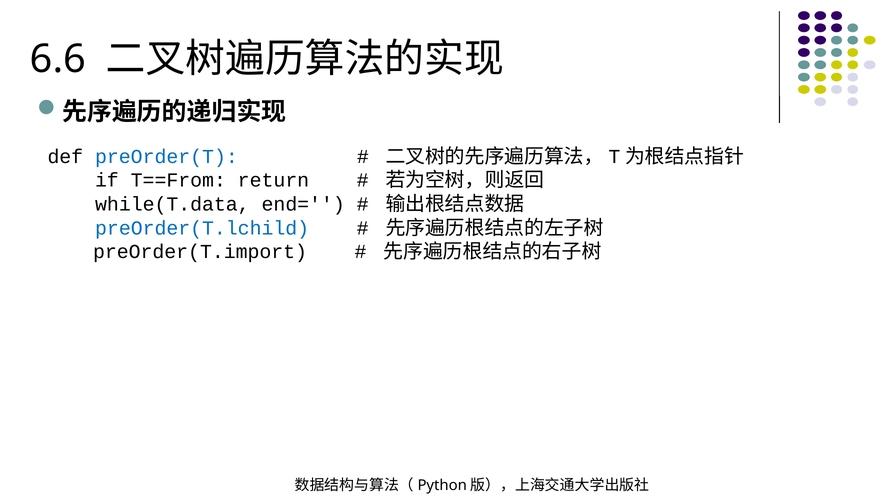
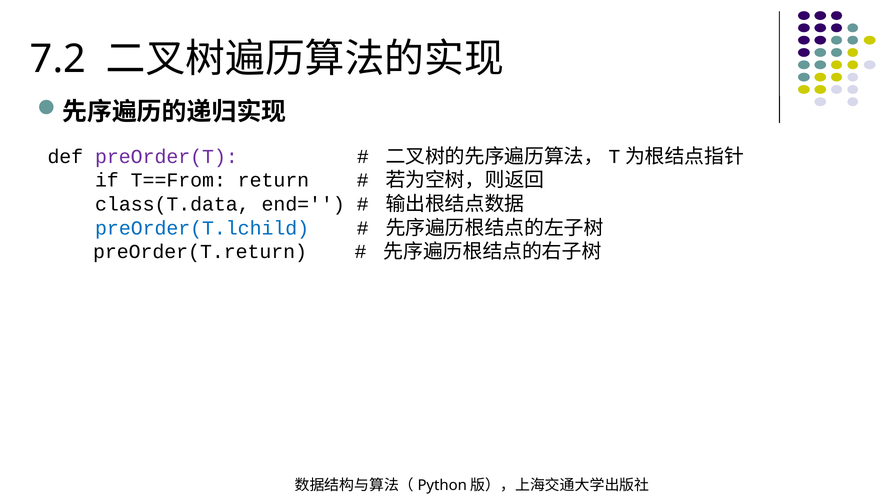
6.6: 6.6 -> 7.2 (58, 59)
preOrder(T colour: blue -> purple (166, 157)
while(T.data: while(T.data -> class(T.data (172, 204)
preOrder(T.import: preOrder(T.import -> preOrder(T.return (200, 252)
